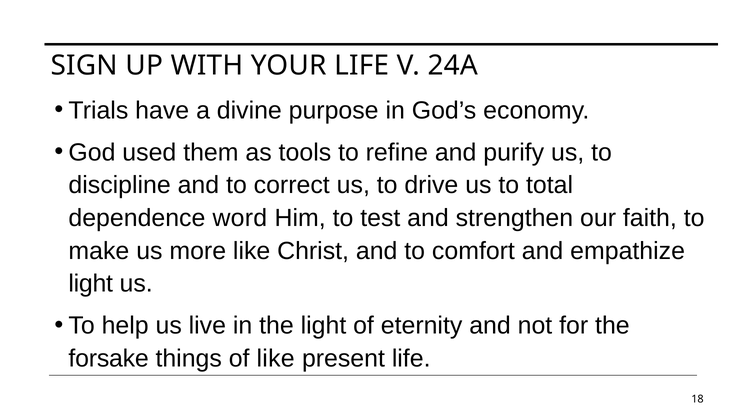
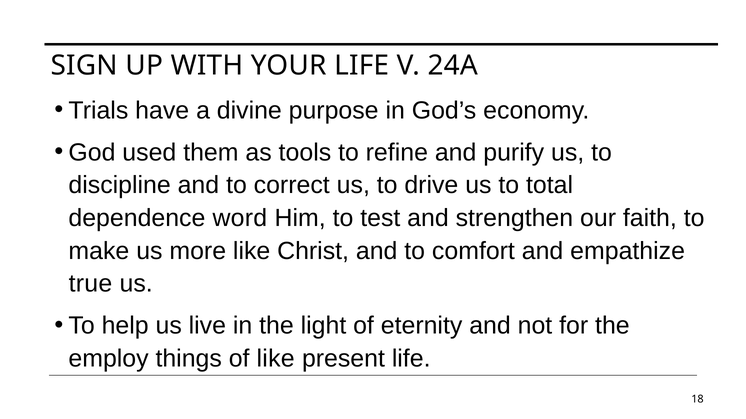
light: light -> true (90, 284)
forsake: forsake -> employ (109, 359)
